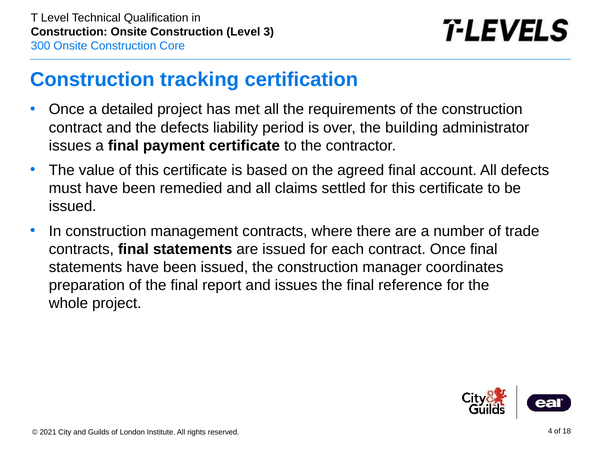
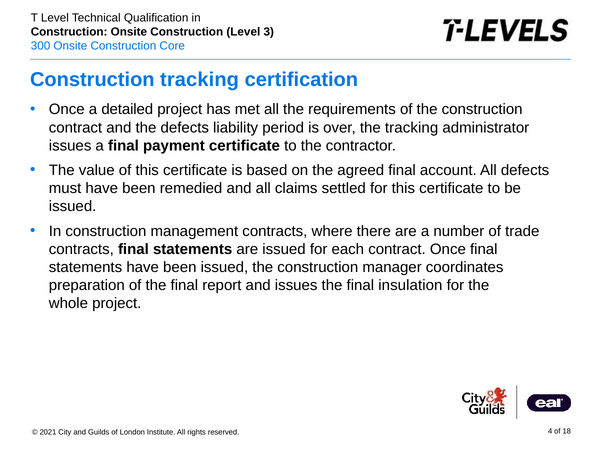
the building: building -> tracking (412, 127)
reference: reference -> insulation (410, 285)
